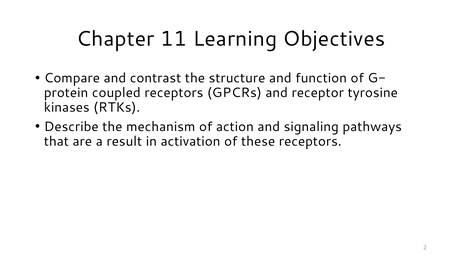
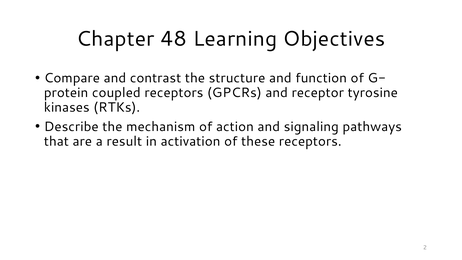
11: 11 -> 48 (174, 39)
